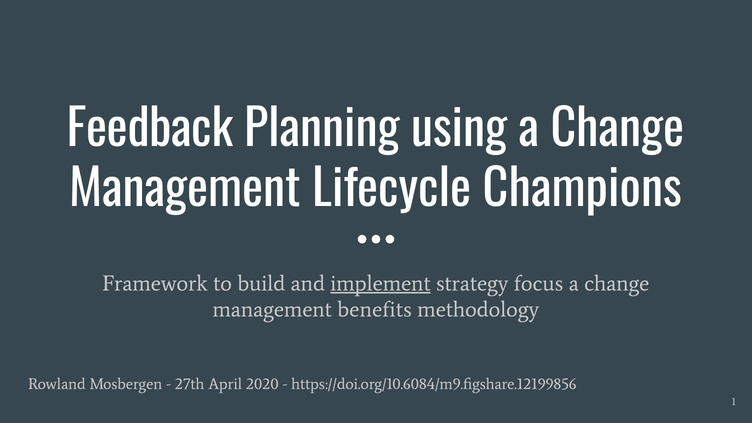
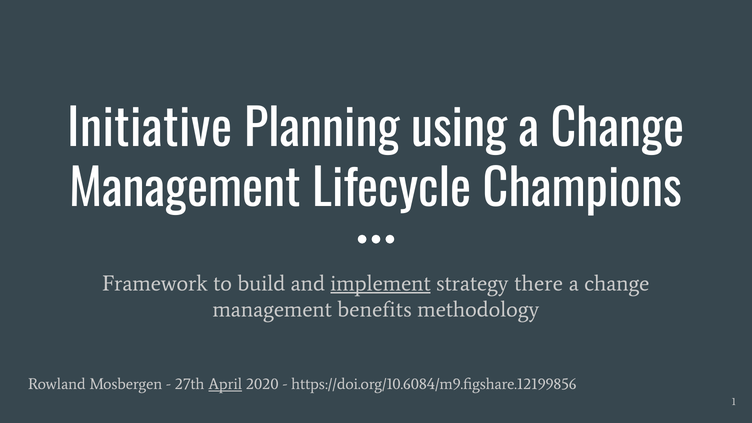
Feedback: Feedback -> Initiative (150, 129)
focus: focus -> there (539, 283)
April underline: none -> present (225, 384)
